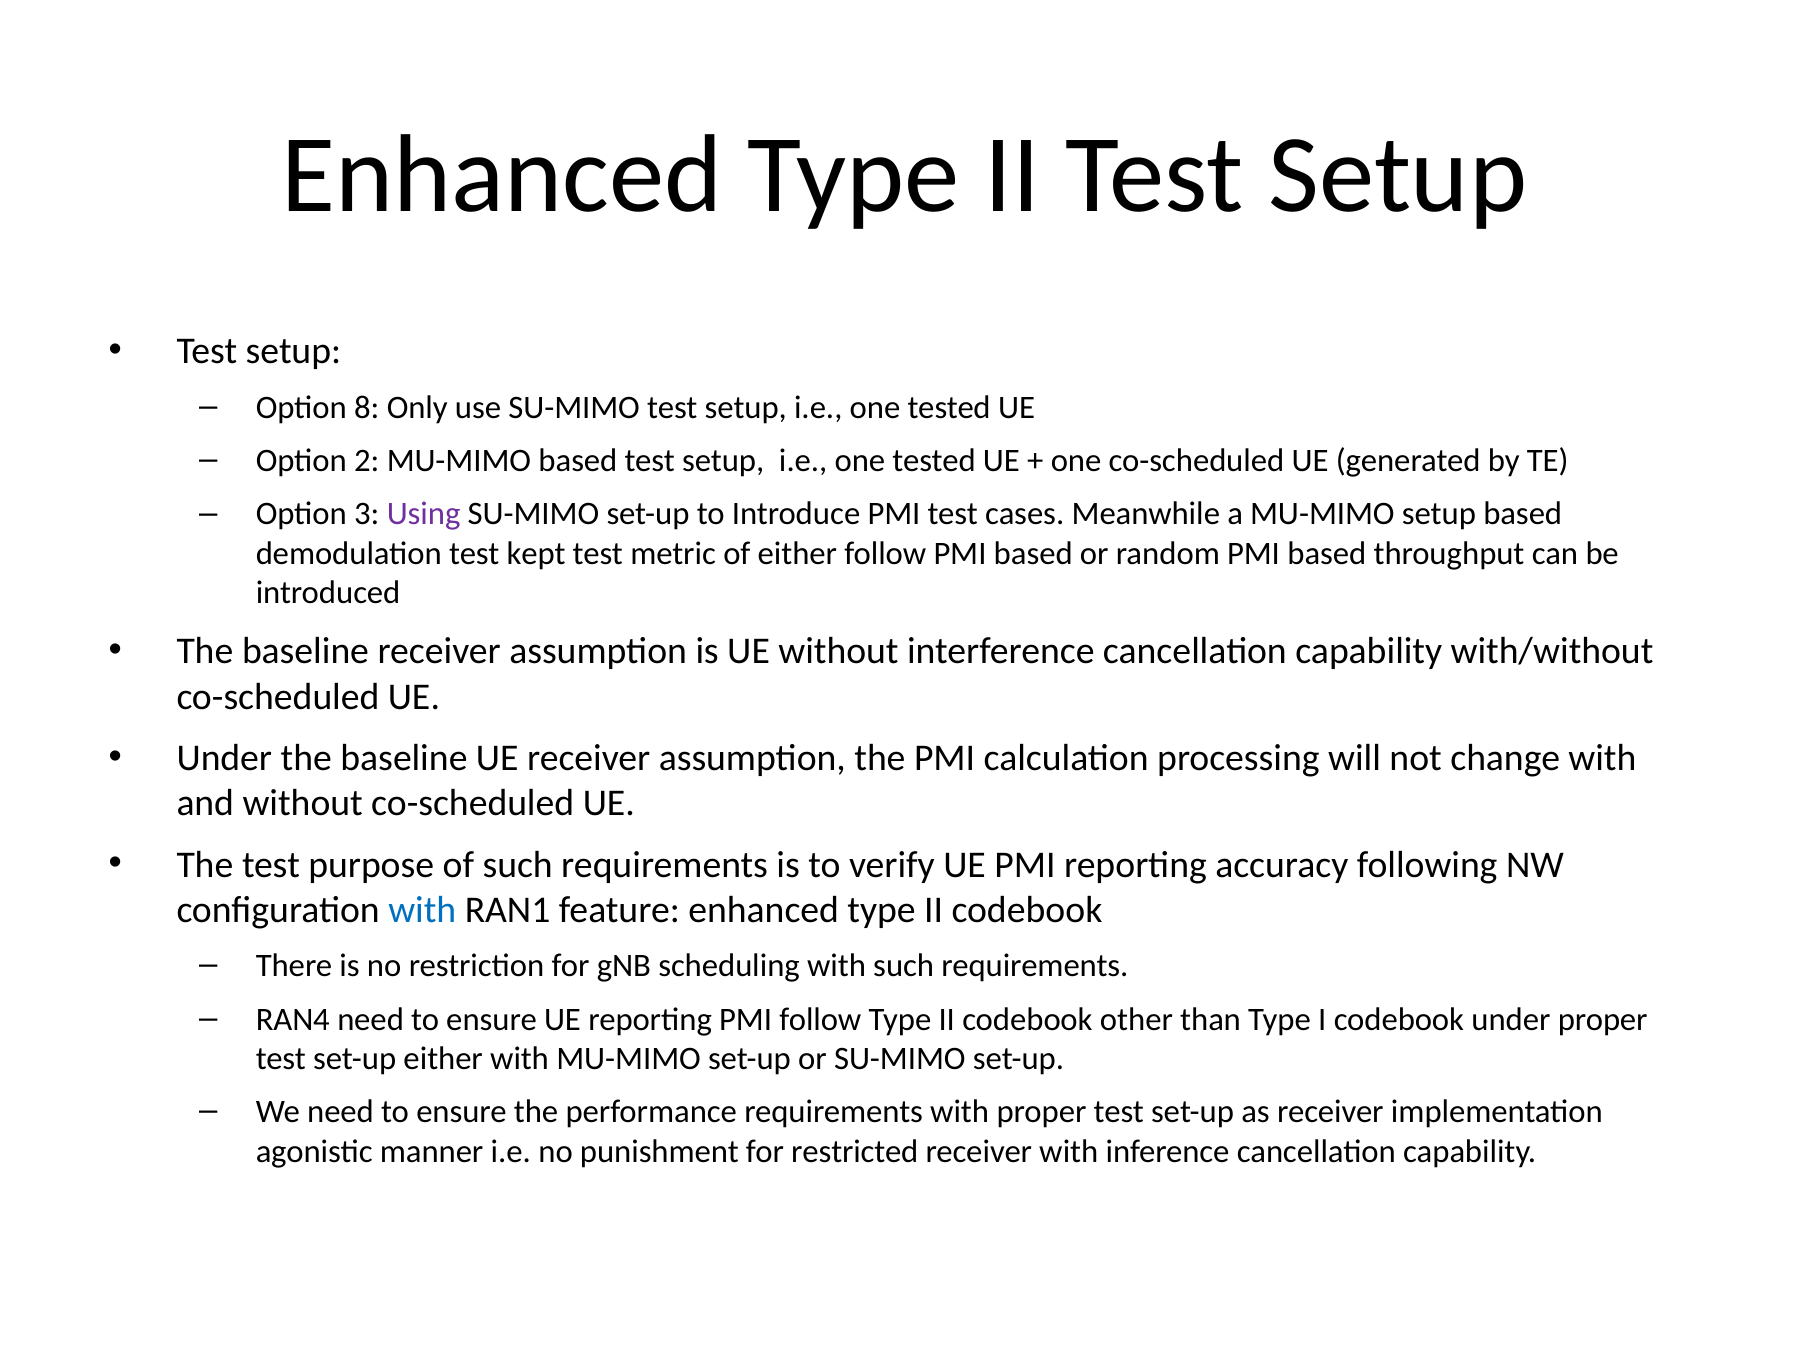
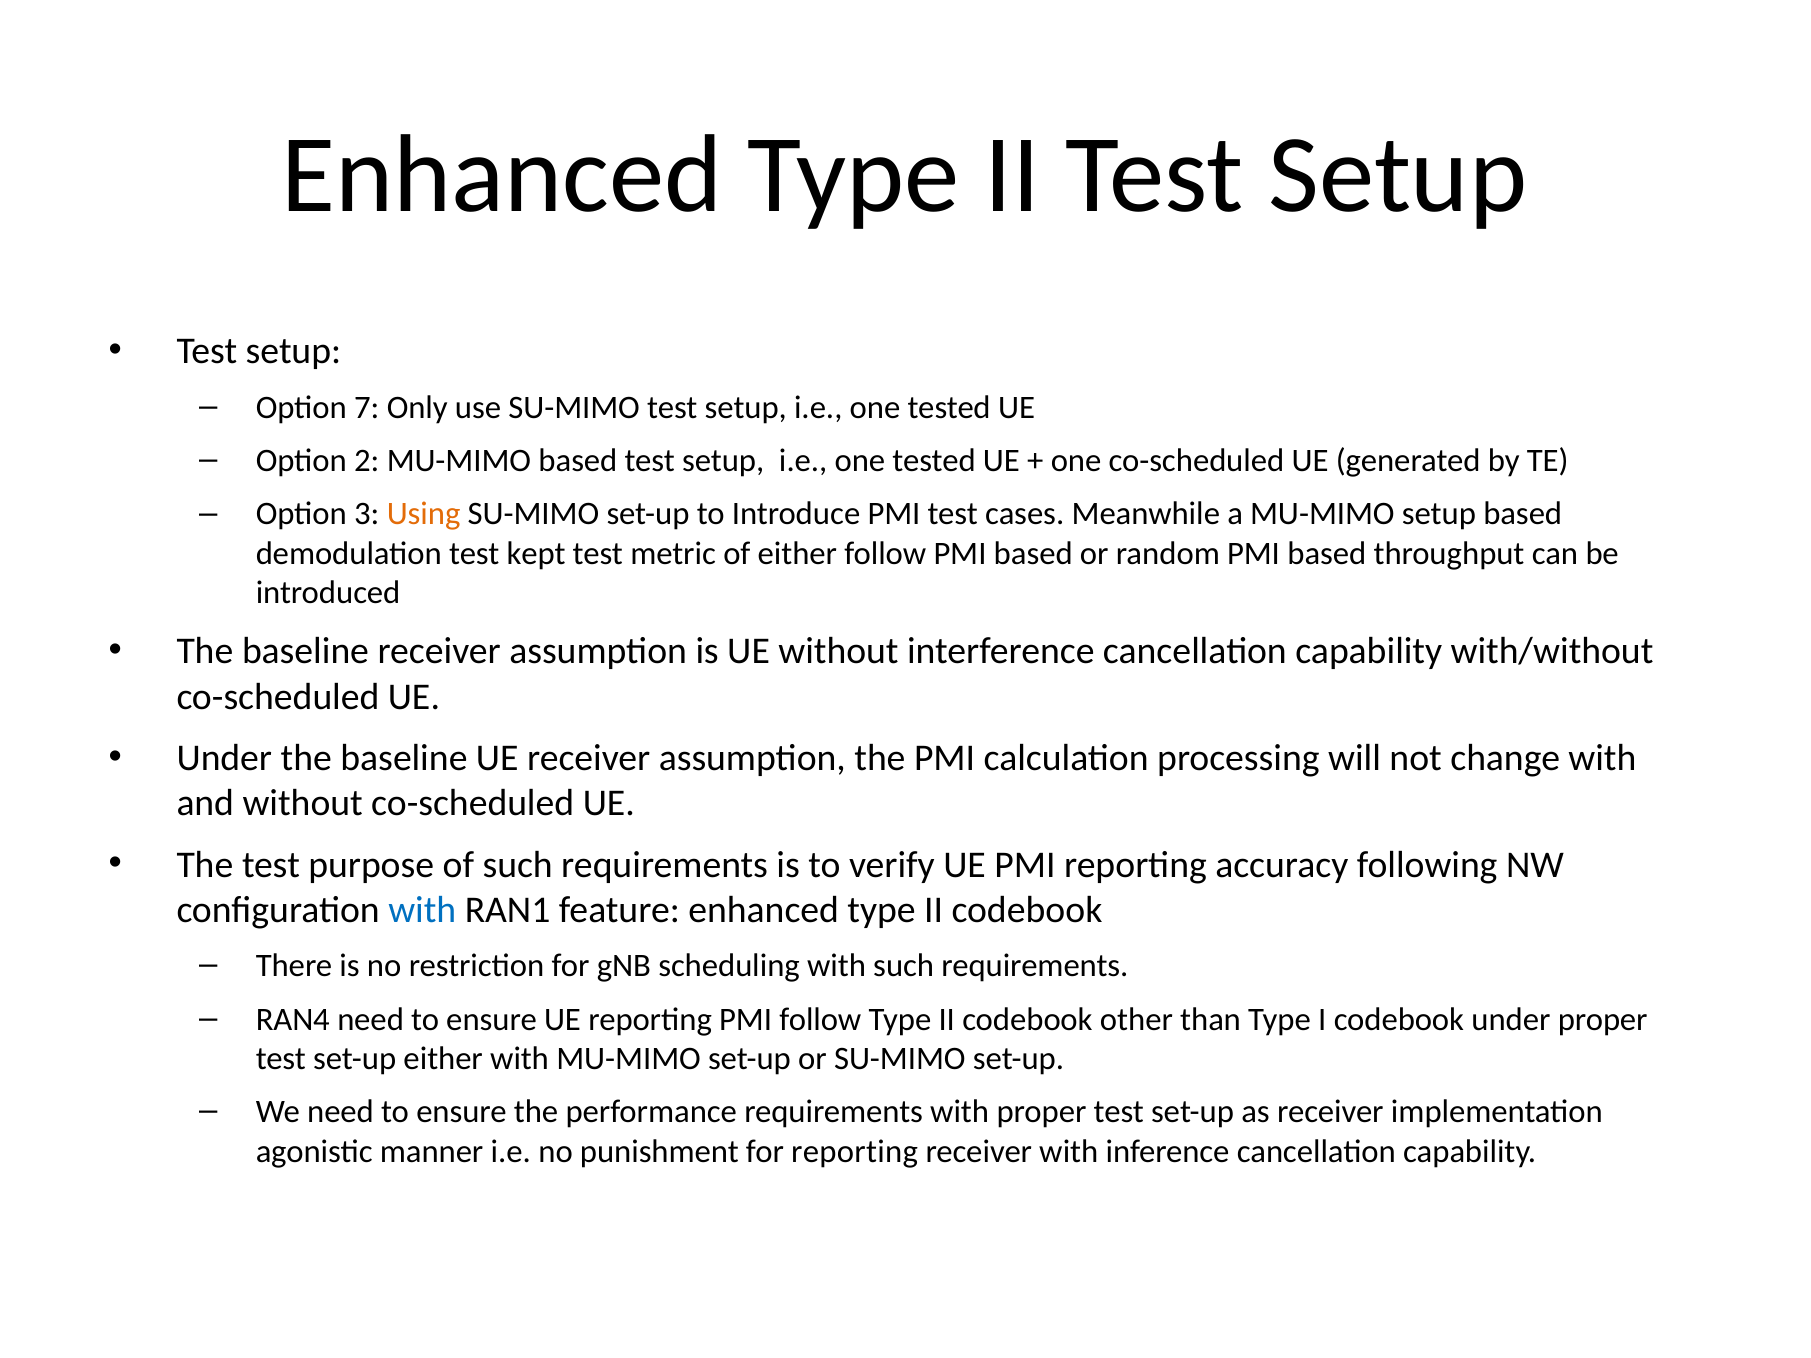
8: 8 -> 7 (367, 407)
Using colour: purple -> orange (424, 514)
for restricted: restricted -> reporting (855, 1151)
